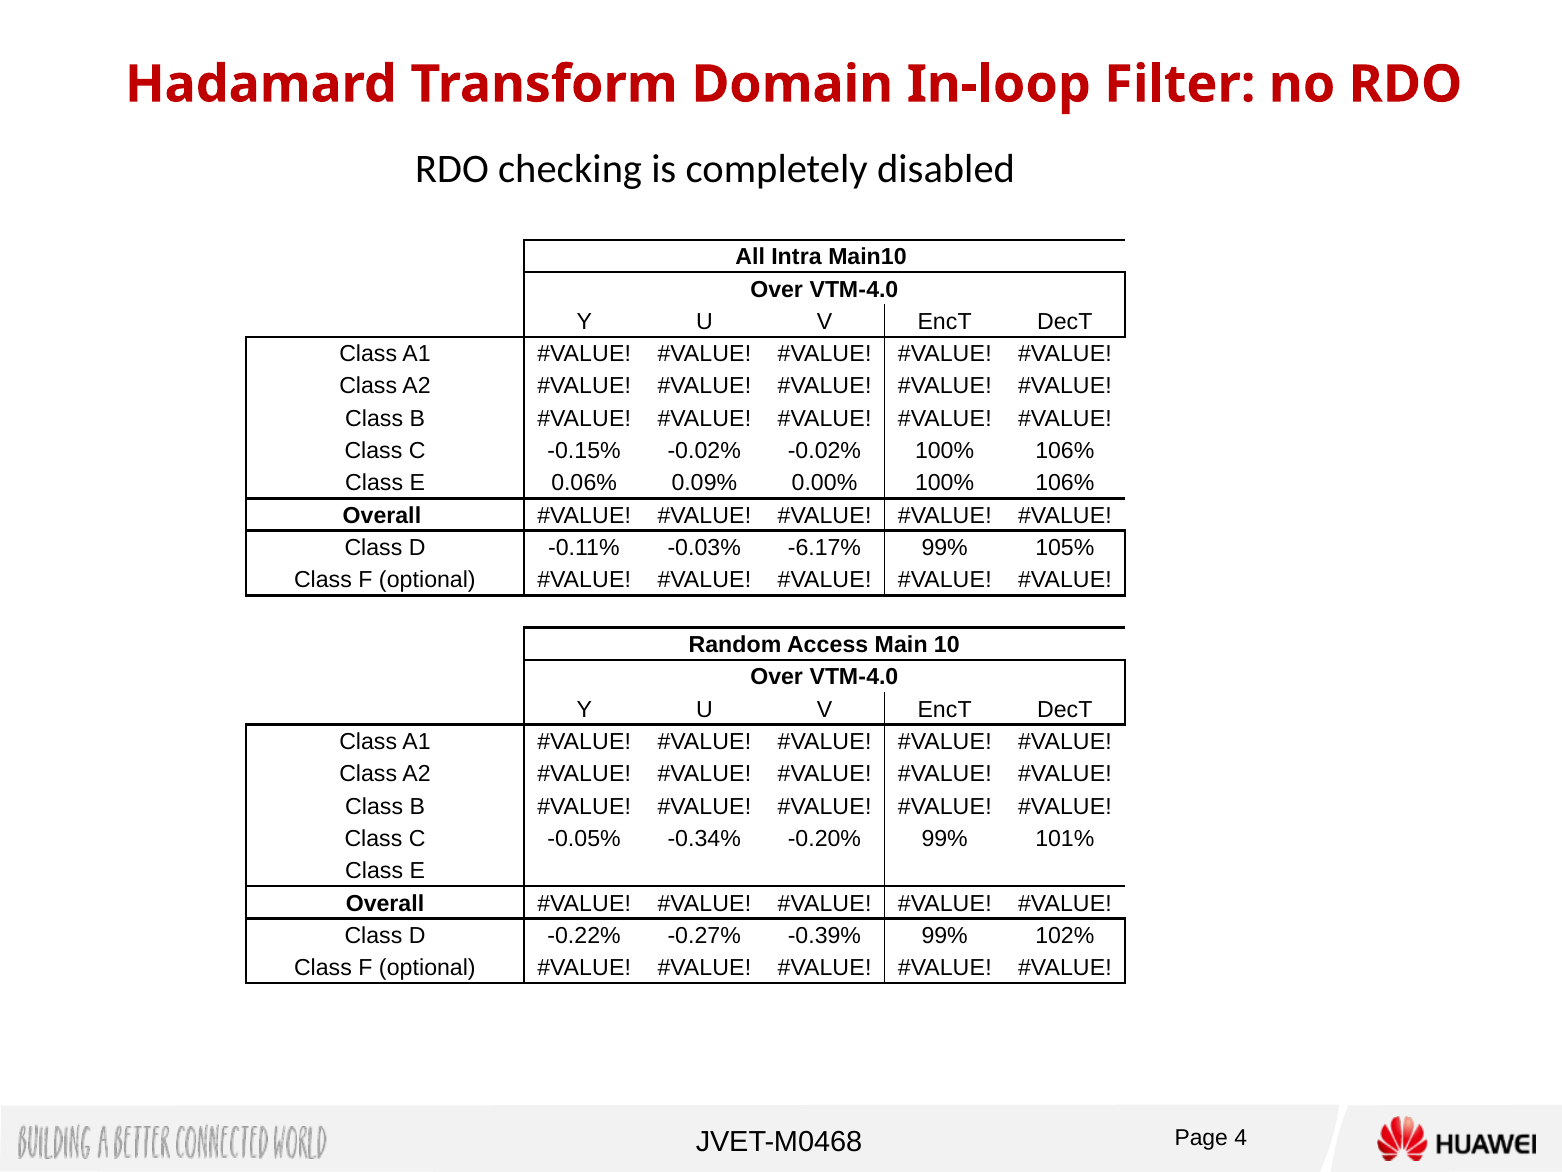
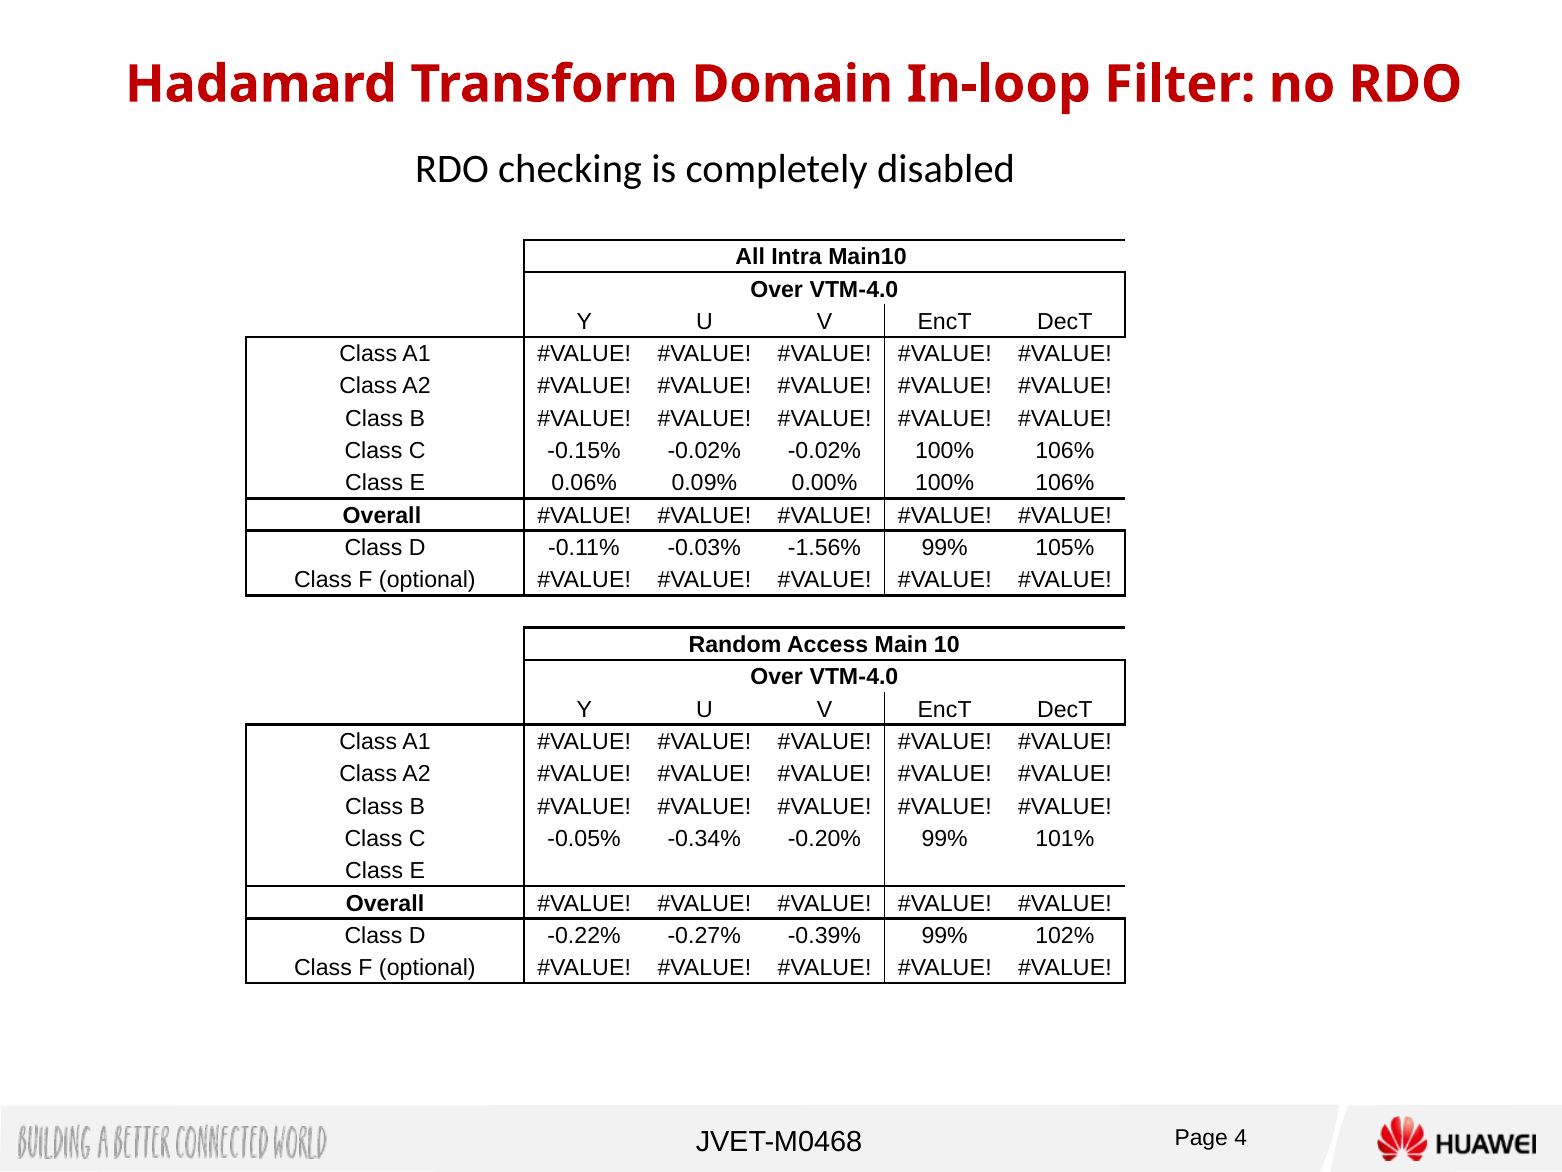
-6.17%: -6.17% -> -1.56% (824, 548)
